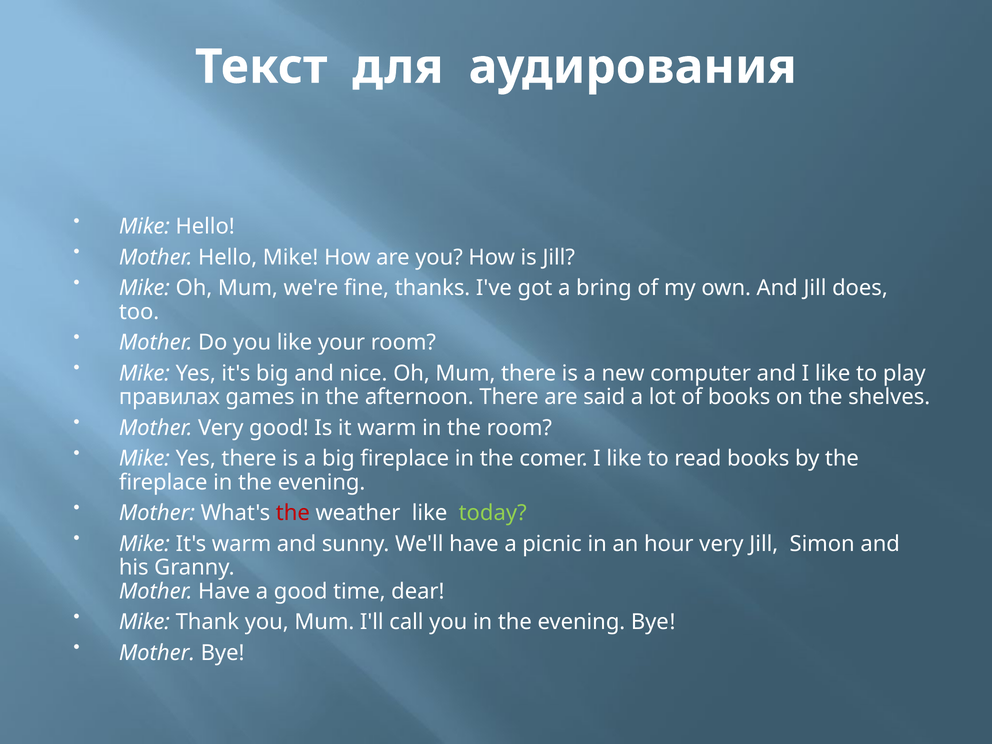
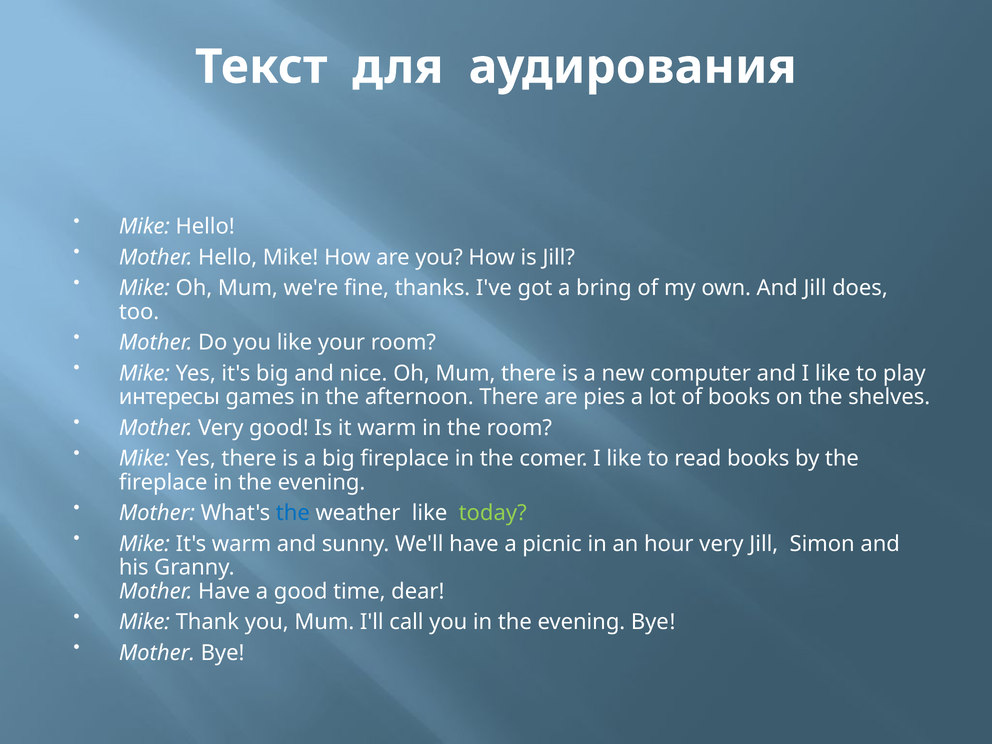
правилах: правилах -> интересы (169, 397)
said: said -> pies (604, 397)
the colour: red -> blue (293, 513)
